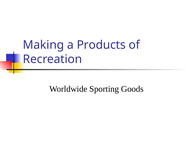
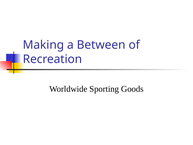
Products: Products -> Between (101, 45)
